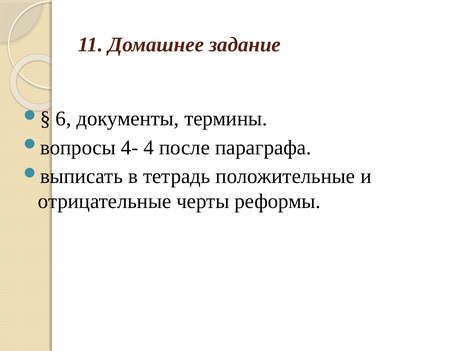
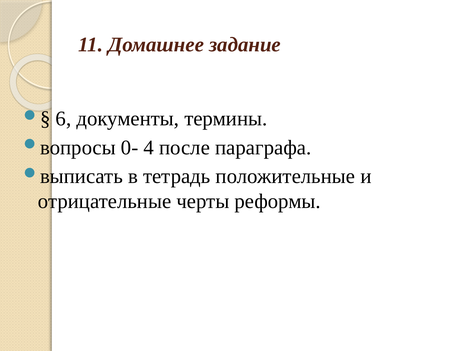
4-: 4- -> 0- (130, 147)
